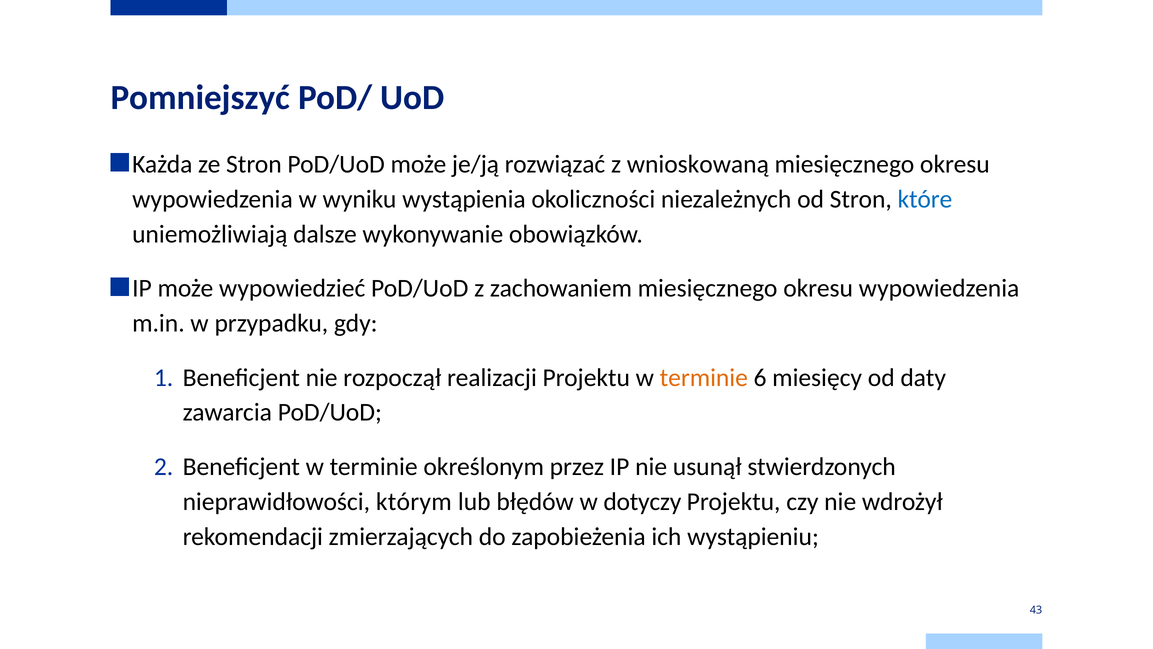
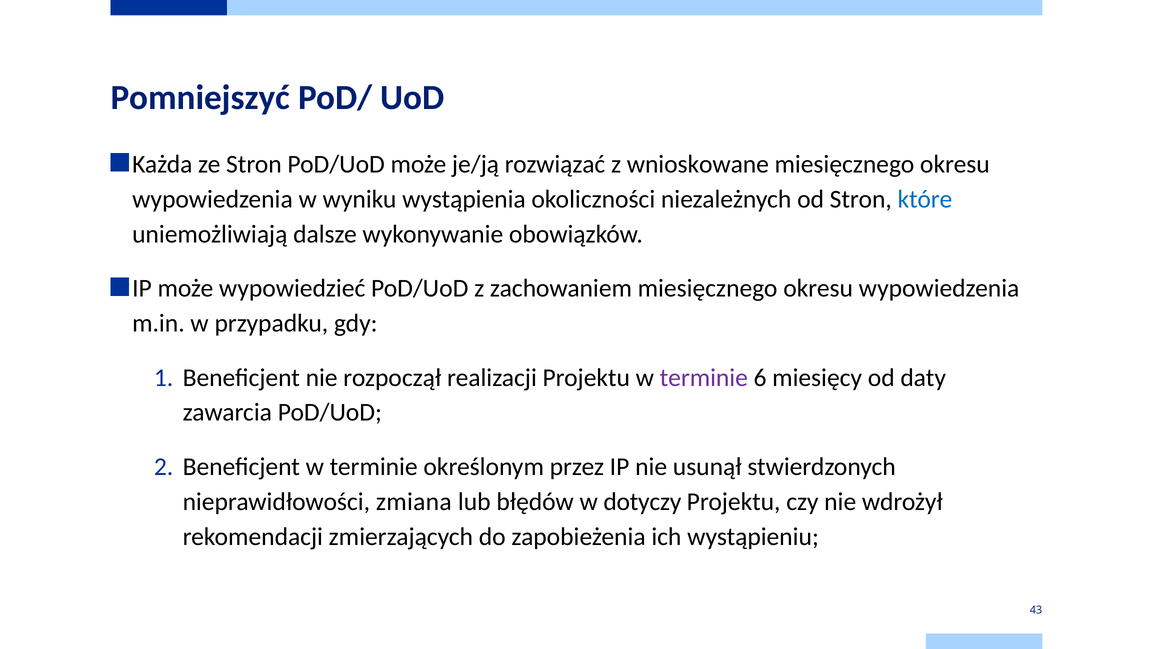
wnioskowaną: wnioskowaną -> wnioskowane (698, 164)
terminie colour: orange -> purple (704, 377)
którym: którym -> zmiana (414, 501)
